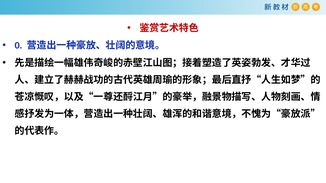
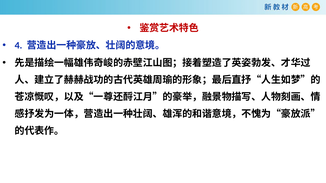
0: 0 -> 4 (18, 46)
